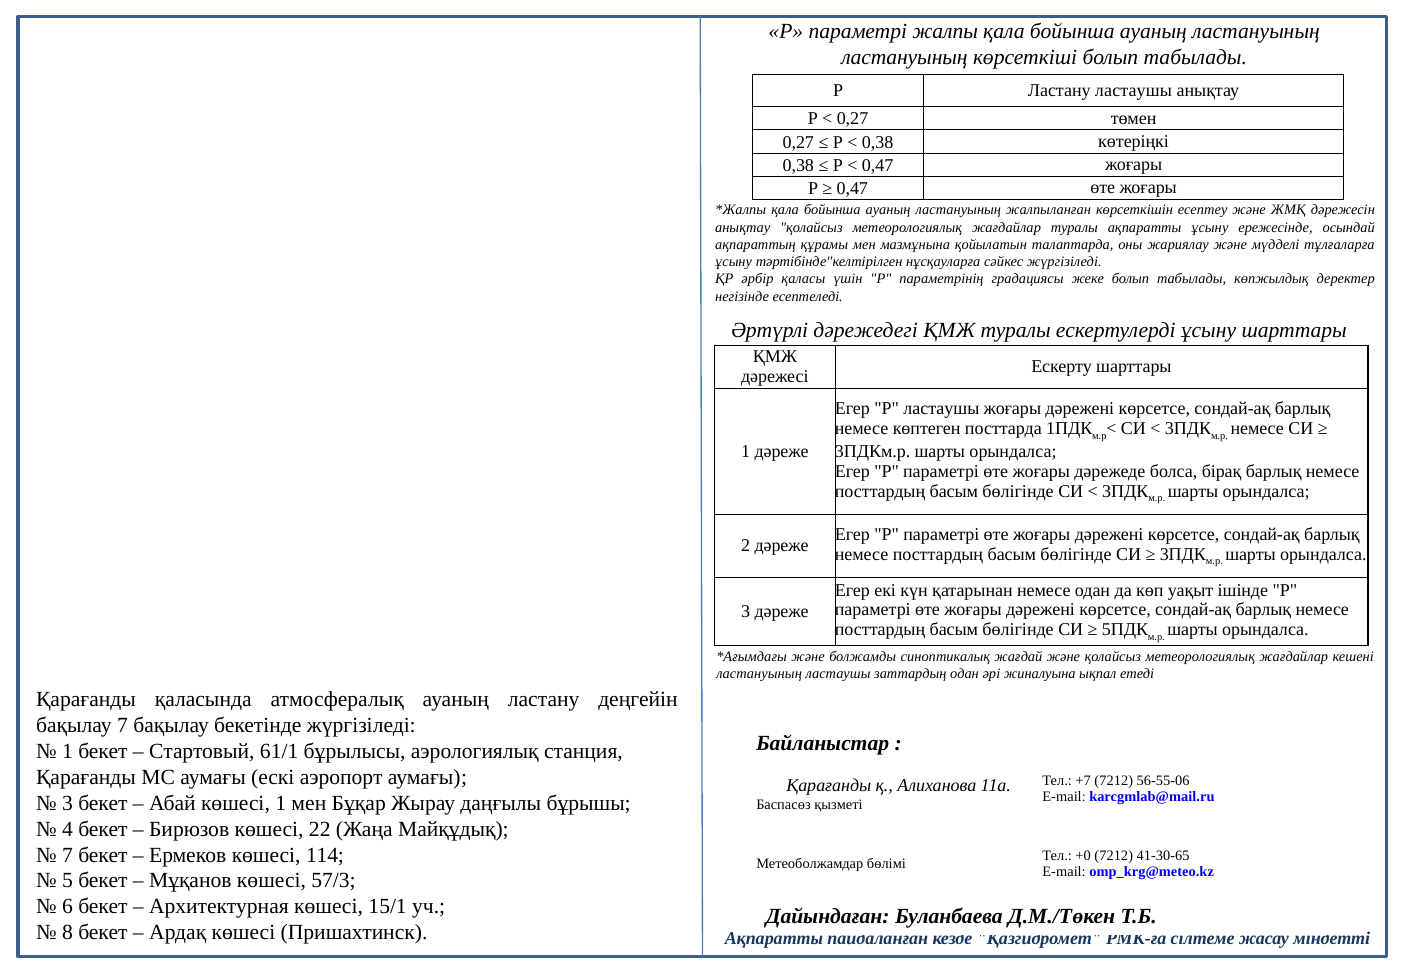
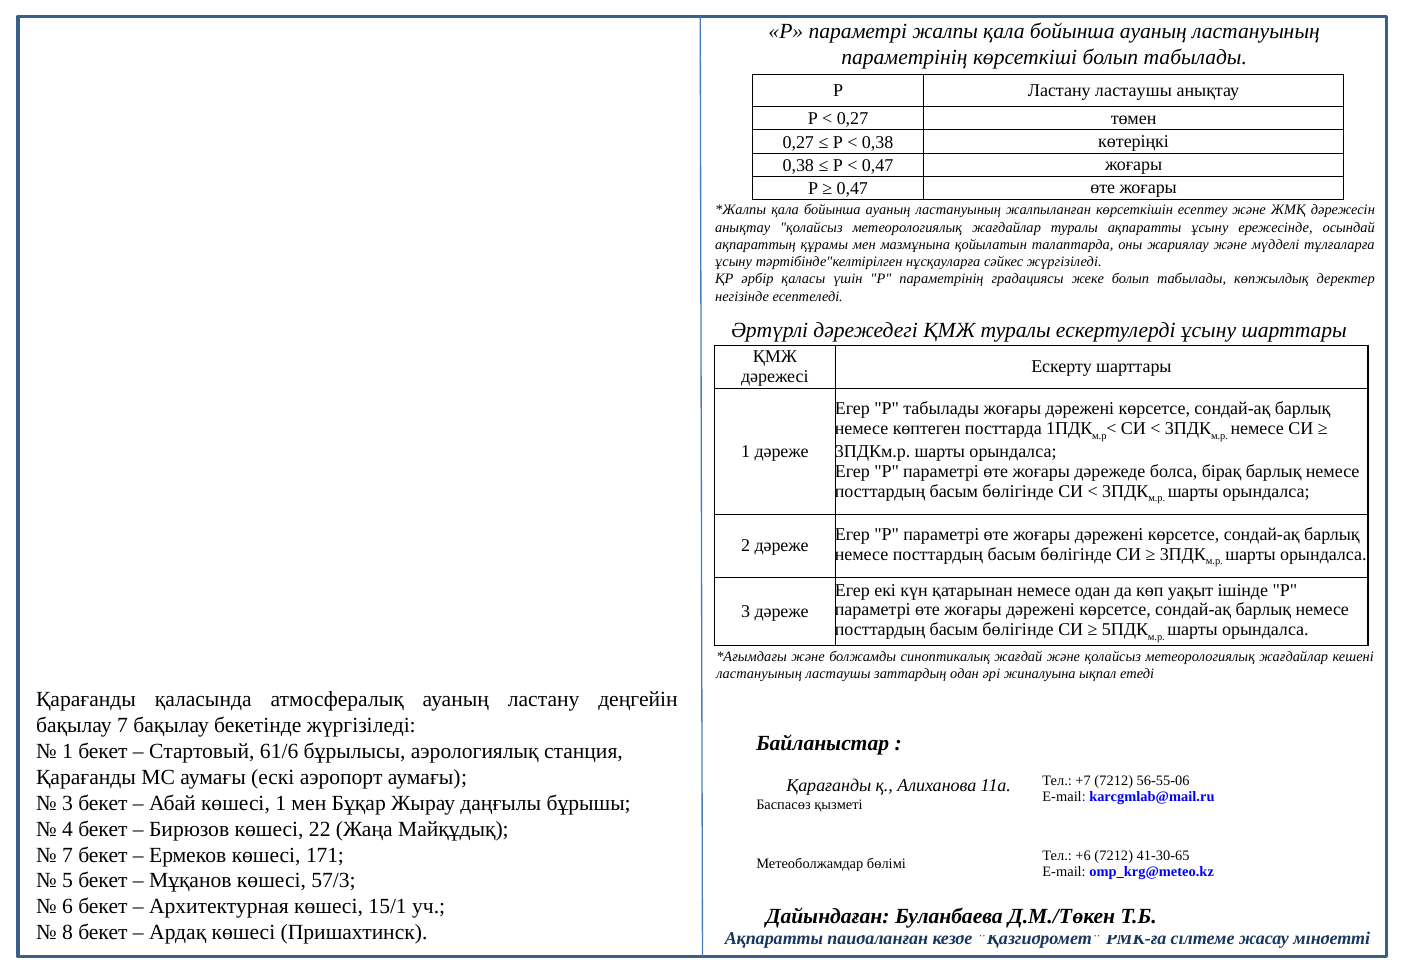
ластануының: ластануының -> параметрінің (904, 58)
Р ластаушы: ластаушы -> табылады (941, 409)
61/1: 61/1 -> 61/6 (279, 751)
114: 114 -> 171 (325, 855)
+0: +0 -> +6 (1083, 856)
